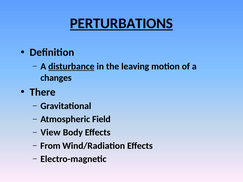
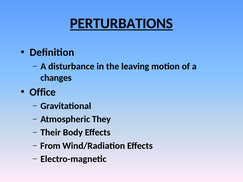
disturbance underline: present -> none (71, 66)
There: There -> Office (43, 92)
Field: Field -> They (101, 119)
View: View -> Their (51, 133)
